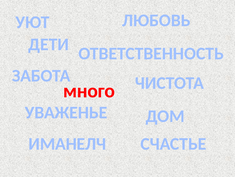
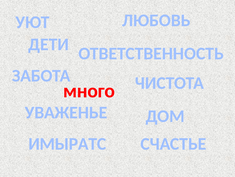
ИМАНЕЛЧ: ИМАНЕЛЧ -> ИМЫРАТС (67, 143)
